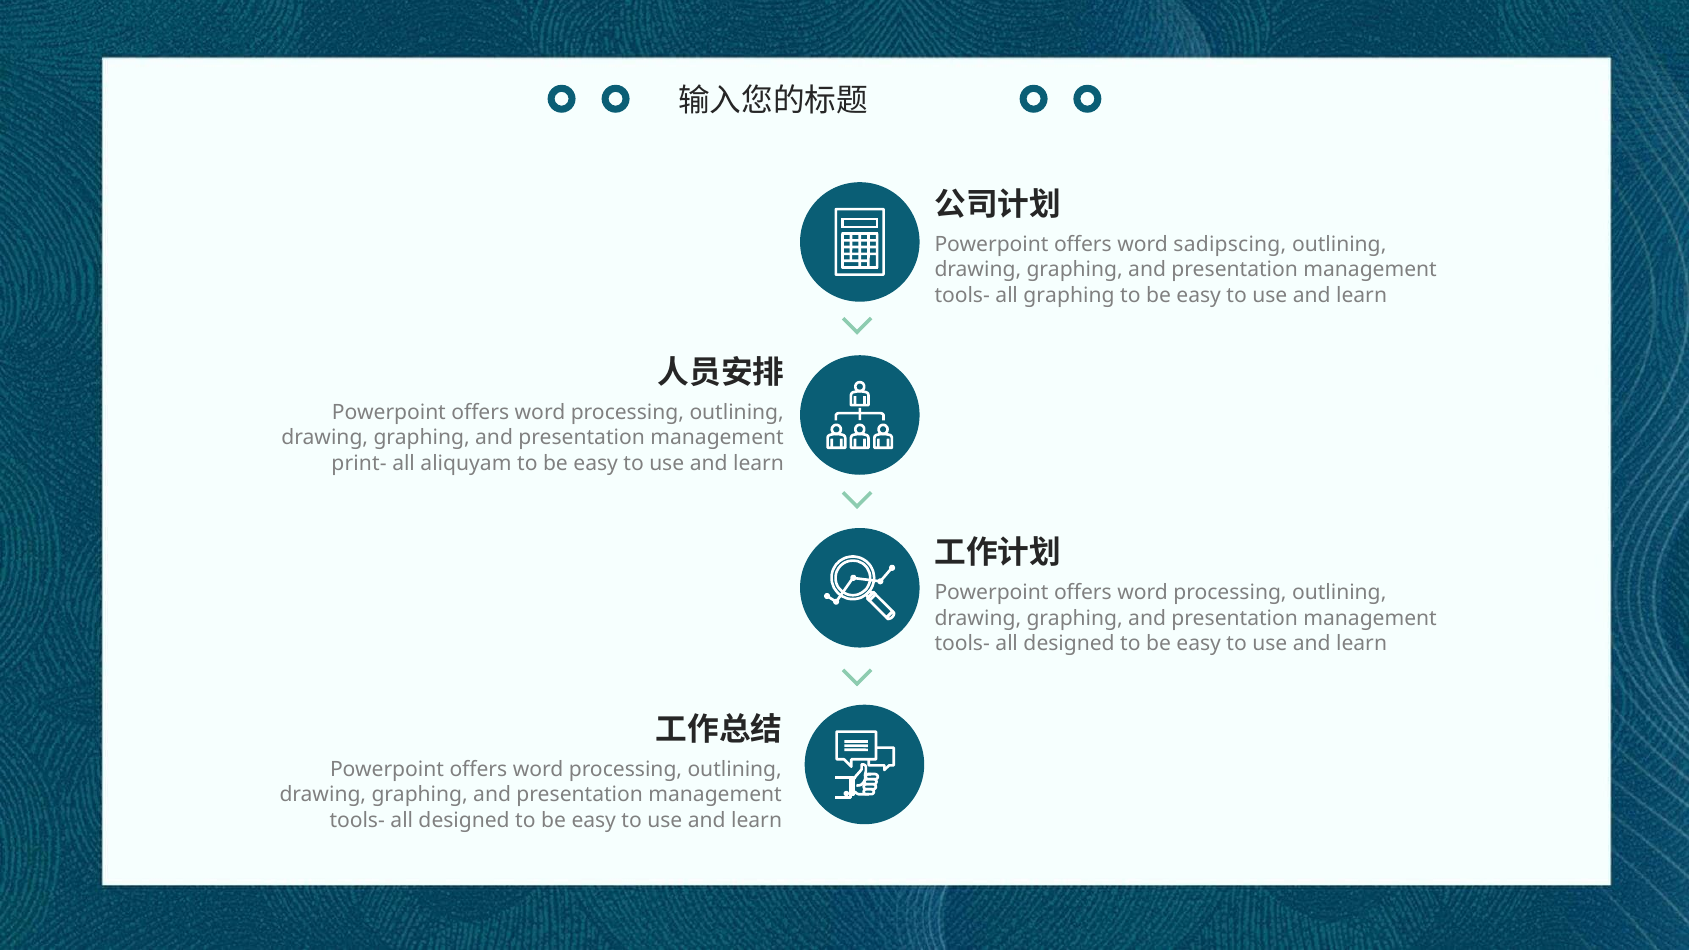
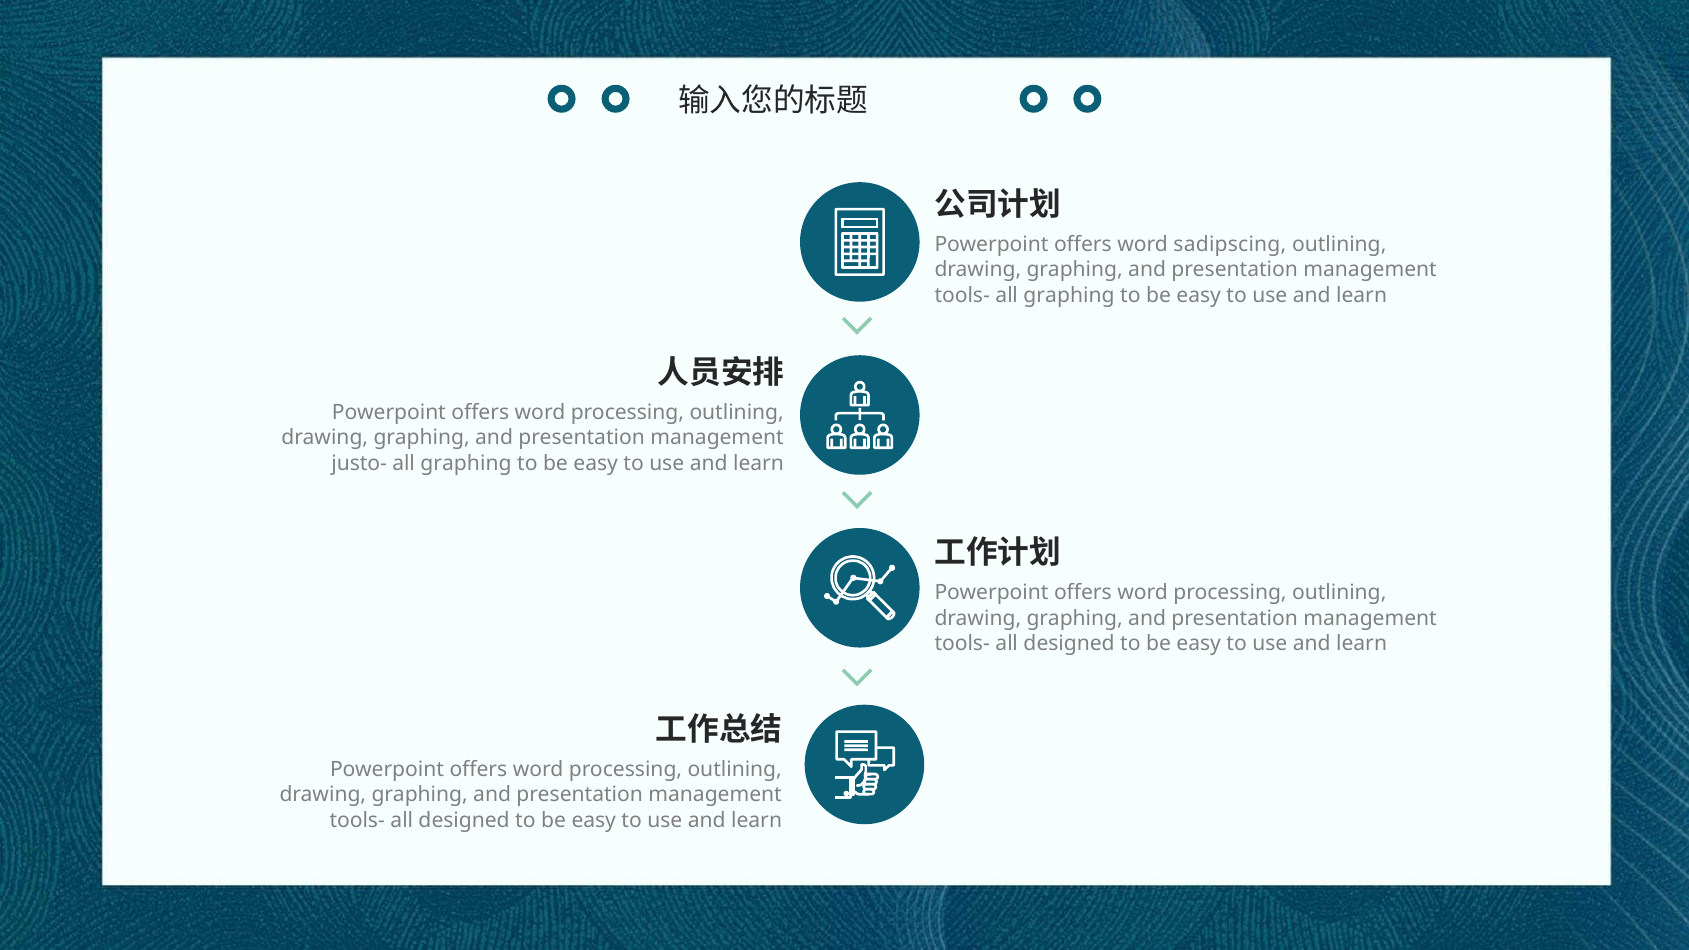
print-: print- -> justo- (359, 463)
aliquyam: aliquyam -> graphing (466, 463)
